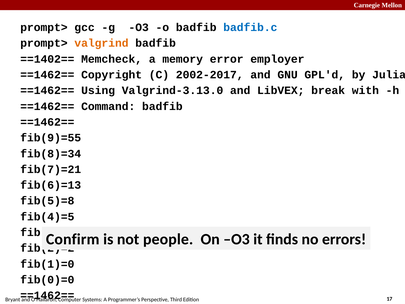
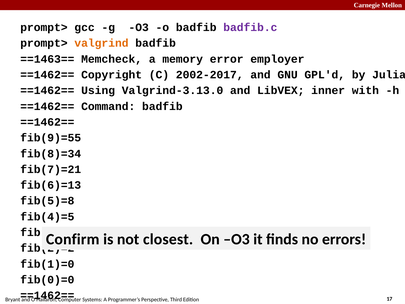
badfib.c colour: blue -> purple (250, 27)
==1402==: ==1402== -> ==1463== (47, 59)
break: break -> inner (328, 91)
people: people -> closest (168, 239)
